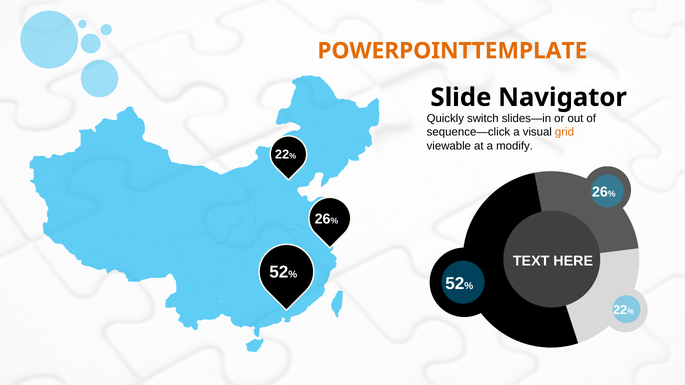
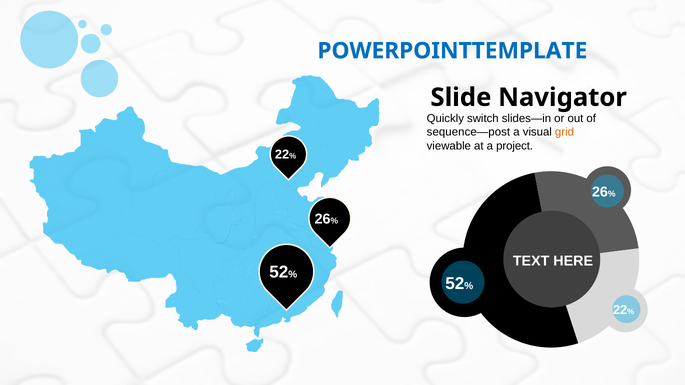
POWERPOINTTEMPLATE colour: orange -> blue (452, 51)
sequence—click: sequence—click -> sequence—post (468, 132)
modify: modify -> project (515, 146)
